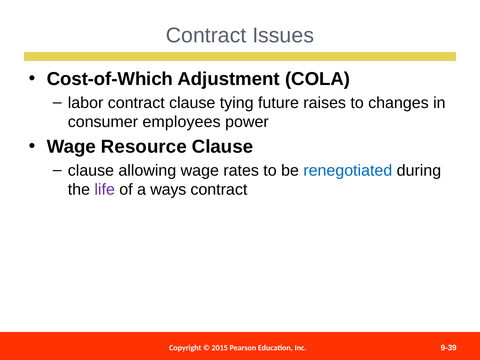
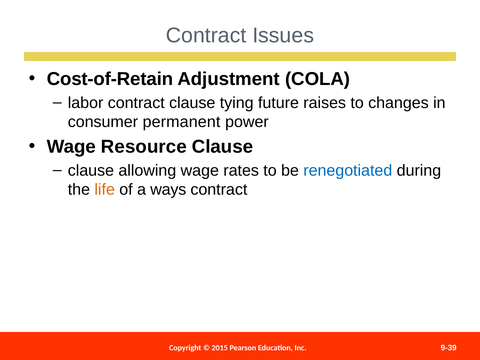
Cost-of-Which: Cost-of-Which -> Cost-of-Retain (110, 79)
employees: employees -> permanent (181, 122)
life colour: purple -> orange (105, 190)
